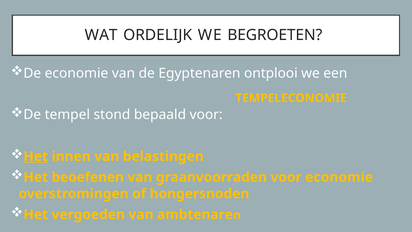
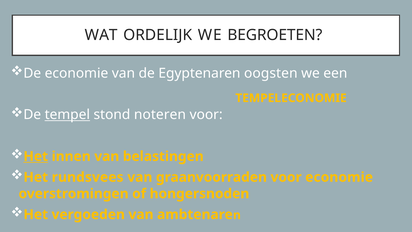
ontplooi: ontplooi -> oogsten (271, 73)
tempel underline: none -> present (67, 115)
bepaald: bepaald -> noteren (160, 115)
beoefenen: beoefenen -> rundsvees (88, 177)
